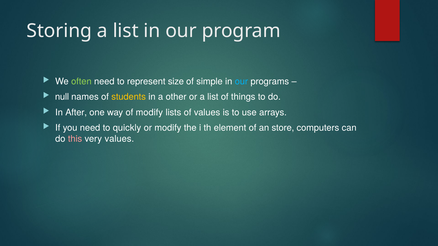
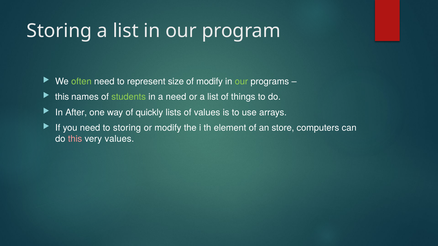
of simple: simple -> modify (210, 82)
our colour: light blue -> light green (241, 82)
null: null -> this (62, 97)
students colour: yellow -> light green (129, 97)
a other: other -> need (176, 97)
of modify: modify -> quickly (149, 113)
to quickly: quickly -> storing (127, 128)
